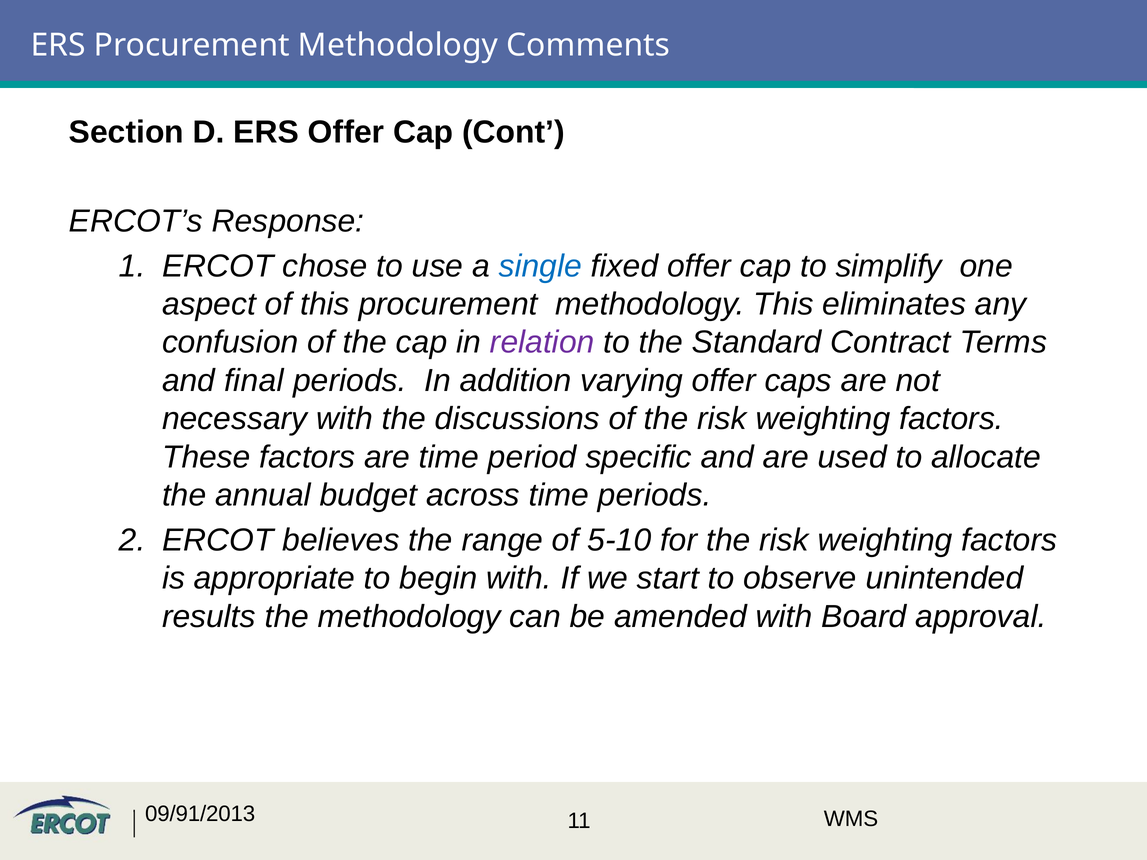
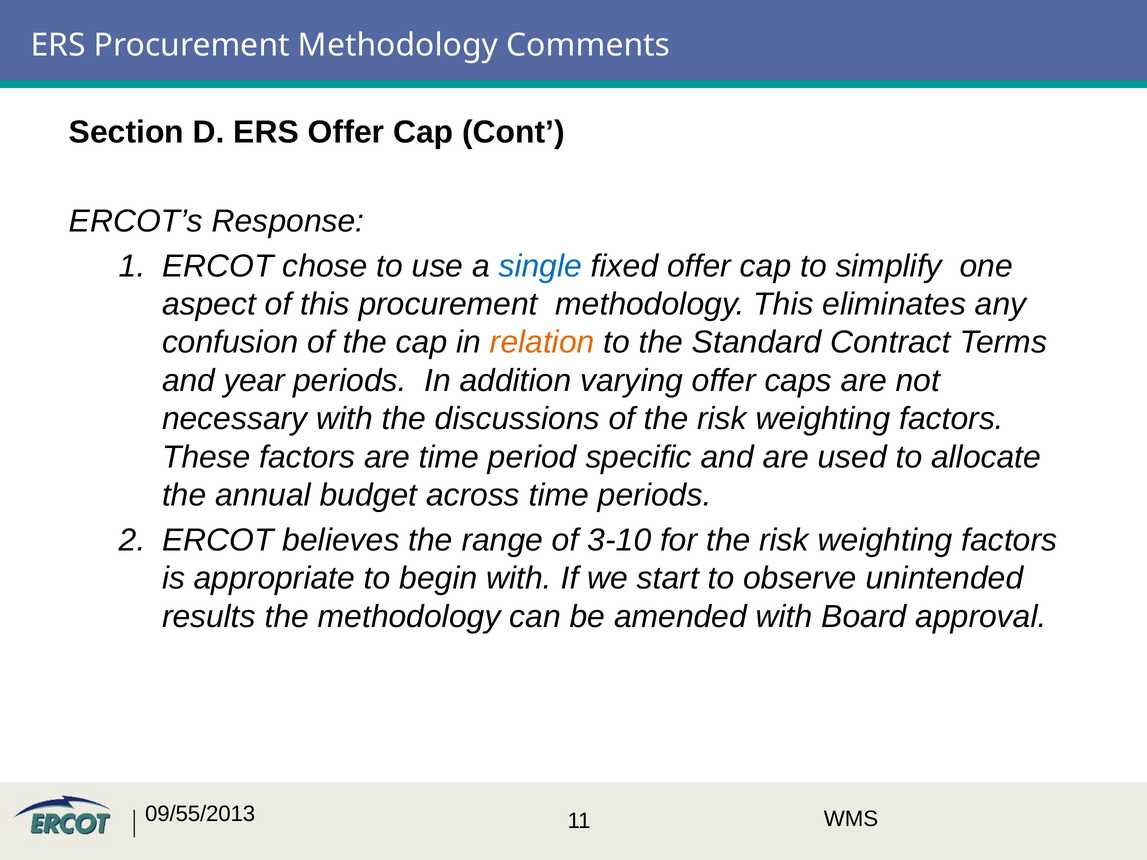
relation colour: purple -> orange (542, 343)
final: final -> year (254, 381)
5-10: 5-10 -> 3-10 (619, 540)
09/91/2013: 09/91/2013 -> 09/55/2013 (200, 814)
